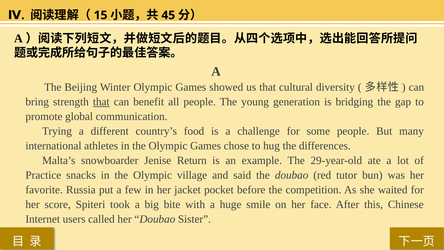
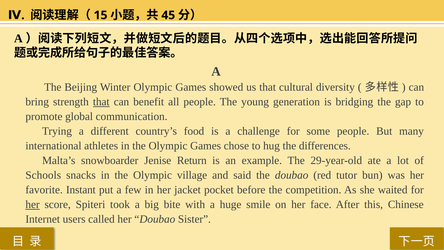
Practice: Practice -> Schools (43, 175)
Russia: Russia -> Instant (81, 190)
her underline: none -> present (33, 204)
